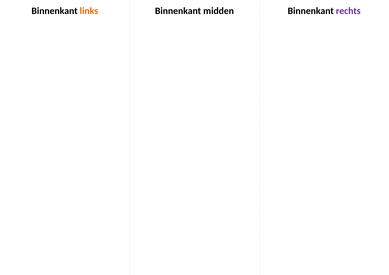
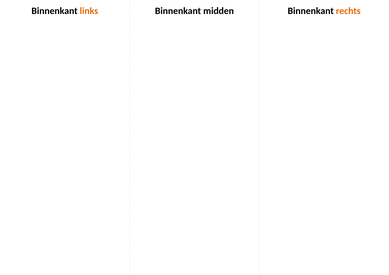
rechts colour: purple -> orange (348, 11)
